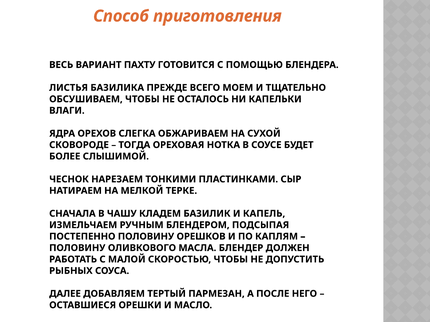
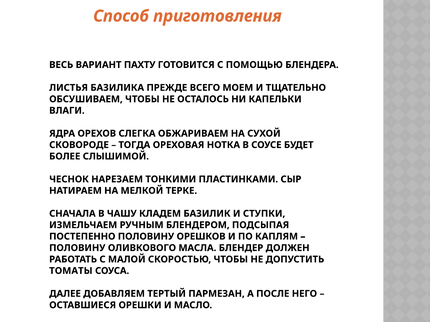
КАПЕЛЬ: КАПЕЛЬ -> СТУПКИ (264, 214)
РЫБНЫХ: РЫБНЫХ -> ТОМАТЫ (71, 271)
